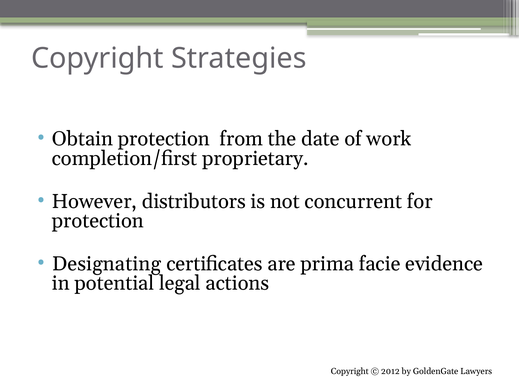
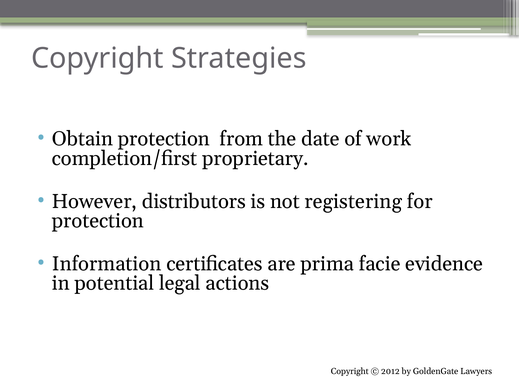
concurrent: concurrent -> registering (353, 202)
Designating: Designating -> Information (107, 264)
